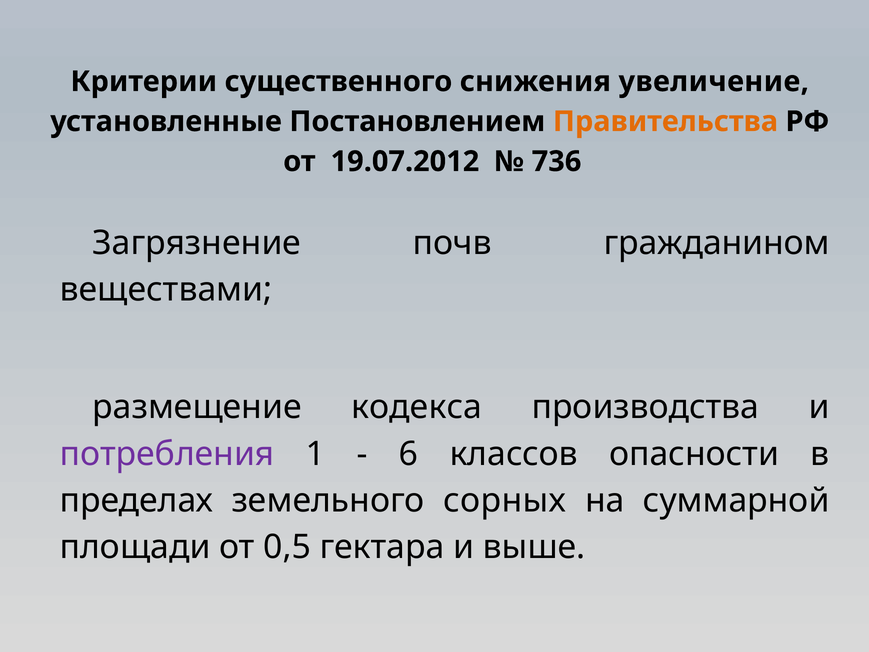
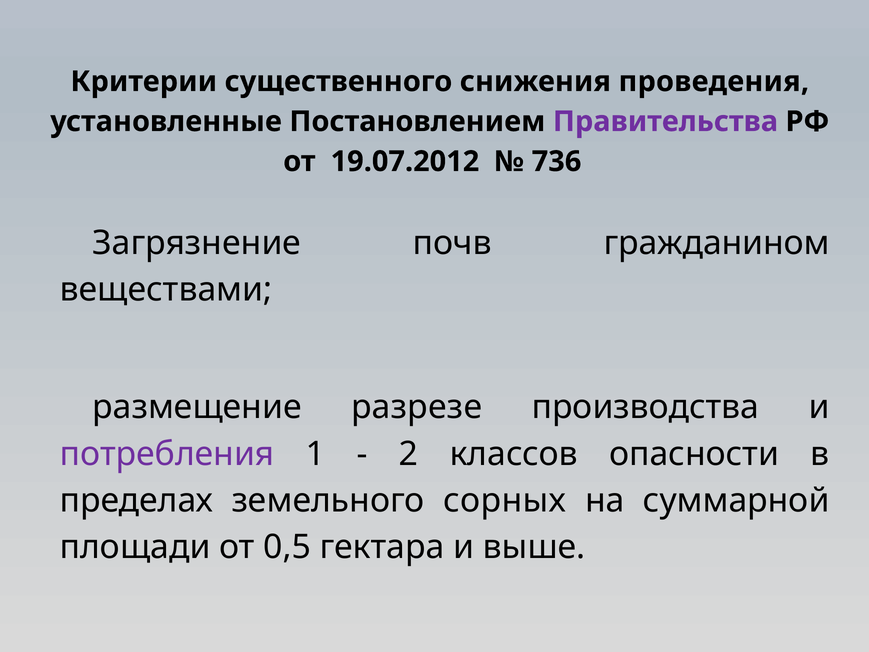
увеличение: увеличение -> проведения (714, 82)
Правительства colour: orange -> purple (665, 121)
кодекса: кодекса -> разрезе (417, 407)
6: 6 -> 2 (409, 454)
